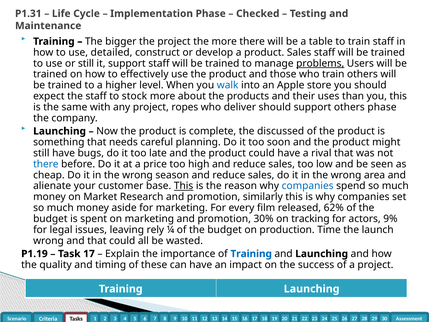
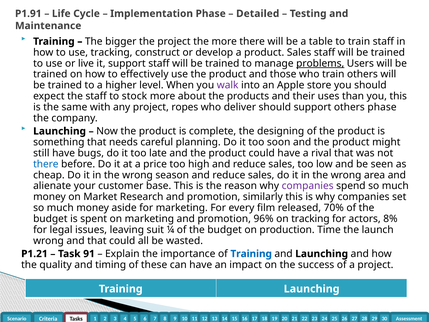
P1.31: P1.31 -> P1.91 (28, 14)
Checked: Checked -> Detailed (258, 14)
use detailed: detailed -> tracking (112, 52)
or still: still -> live (86, 63)
walk colour: blue -> purple (228, 85)
discussed: discussed -> designing (281, 131)
This underline: present -> none (184, 186)
companies colour: blue -> purple (308, 186)
62%: 62% -> 70% (334, 208)
30%: 30% -> 96% (264, 219)
9%: 9% -> 8% (390, 219)
rely: rely -> suit (155, 230)
P1.19: P1.19 -> P1.21 (34, 254)
Task 17: 17 -> 91 (89, 254)
